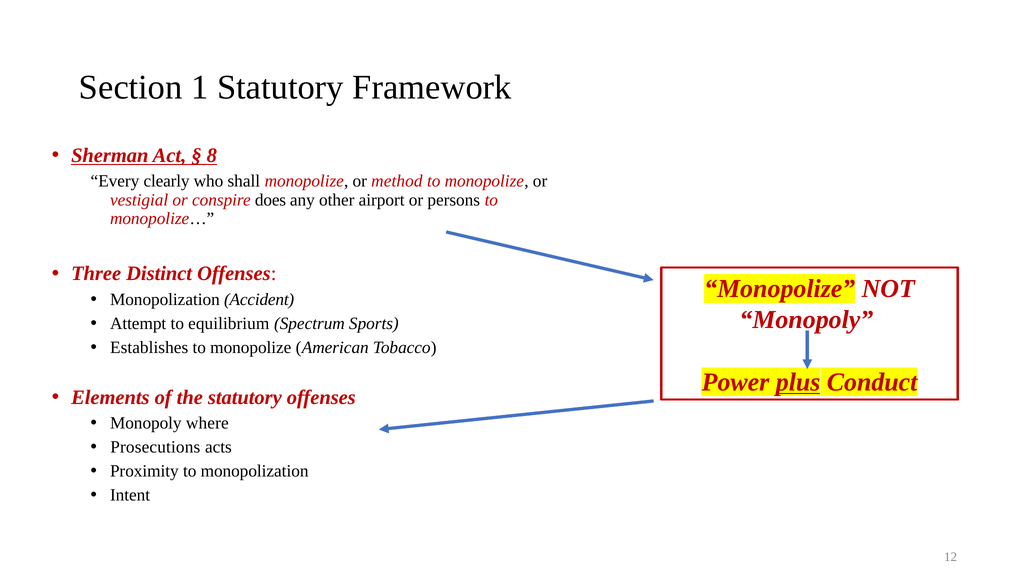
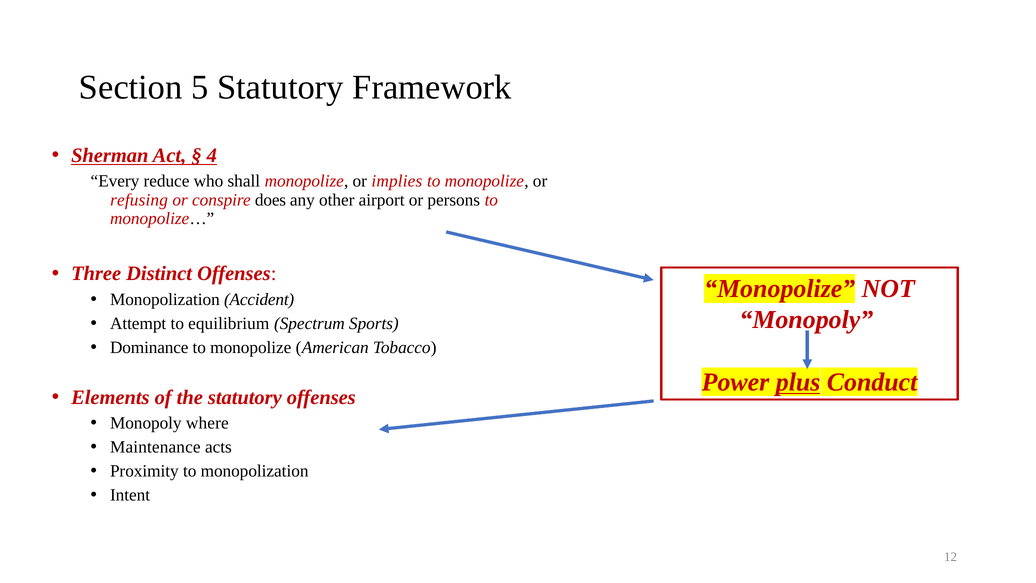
1: 1 -> 5 (200, 87)
8: 8 -> 4 (212, 155)
clearly: clearly -> reduce (166, 181)
method: method -> implies (397, 181)
vestigial: vestigial -> refusing (139, 200)
Establishes: Establishes -> Dominance (149, 347)
Prosecutions: Prosecutions -> Maintenance (155, 447)
